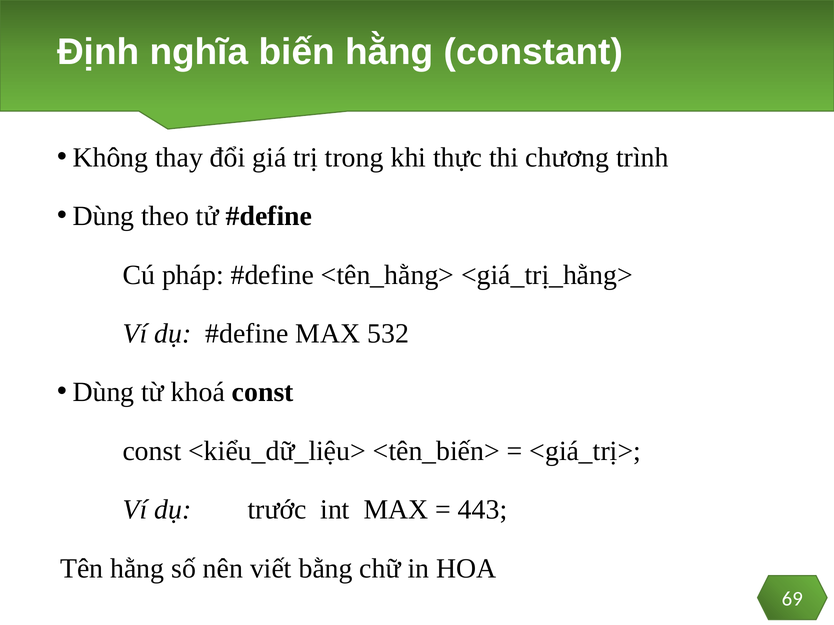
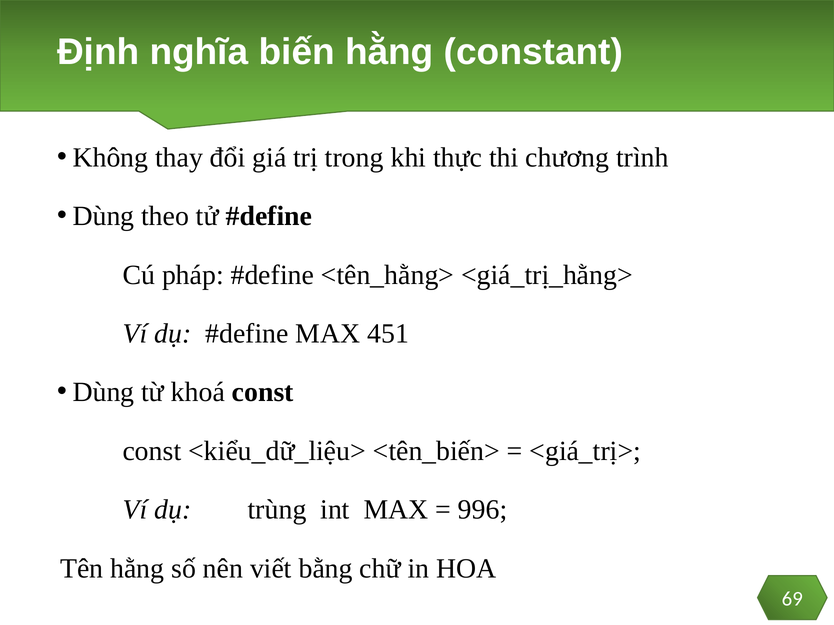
532: 532 -> 451 (388, 334)
trước: trước -> trùng (277, 510)
443: 443 -> 996 (483, 510)
